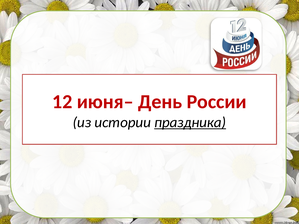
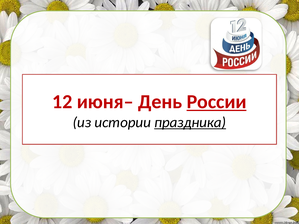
России underline: none -> present (217, 102)
